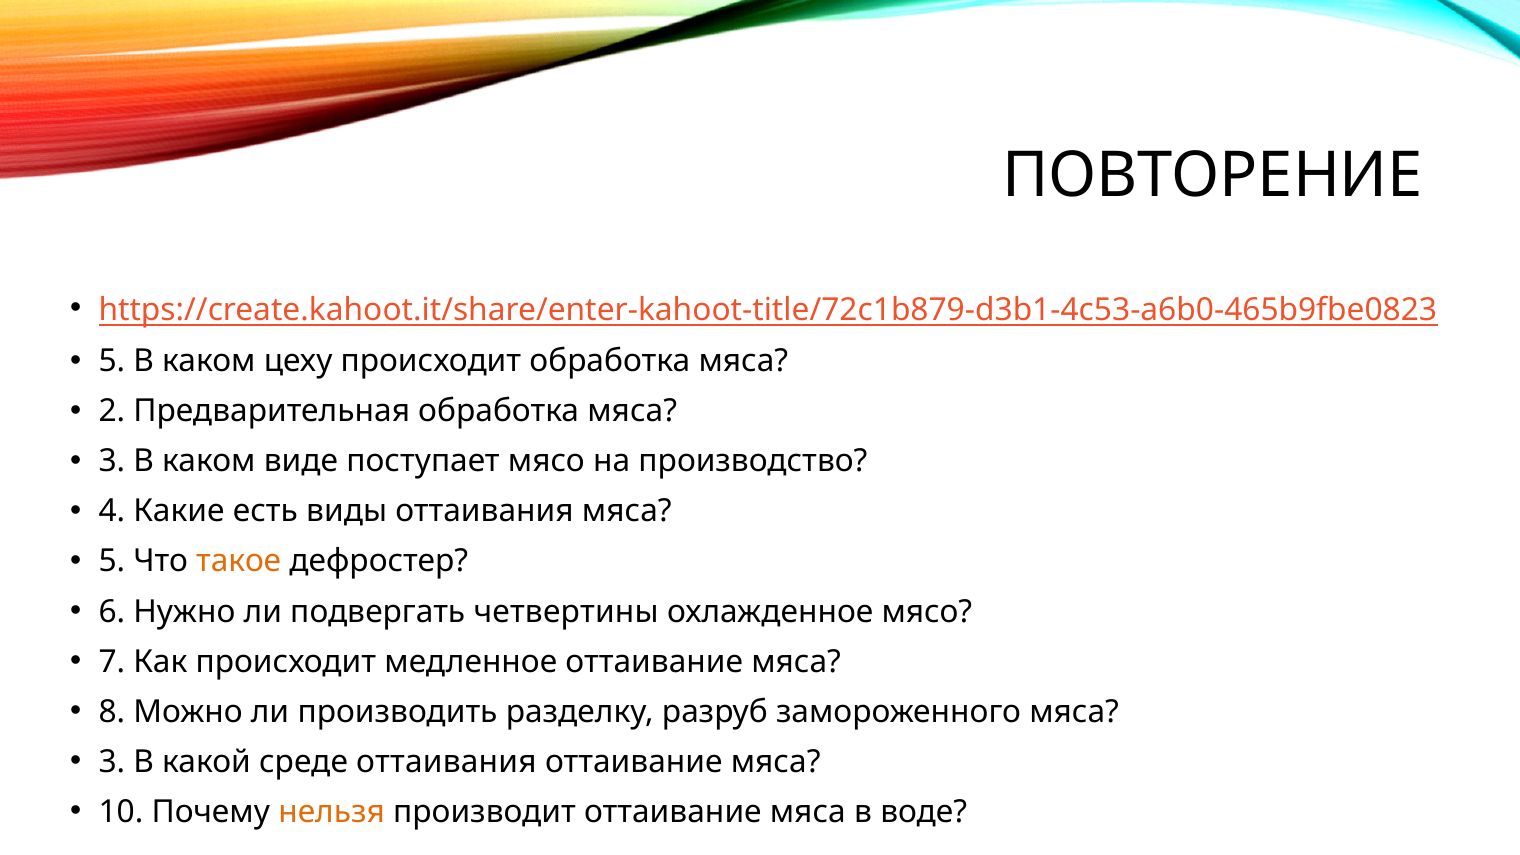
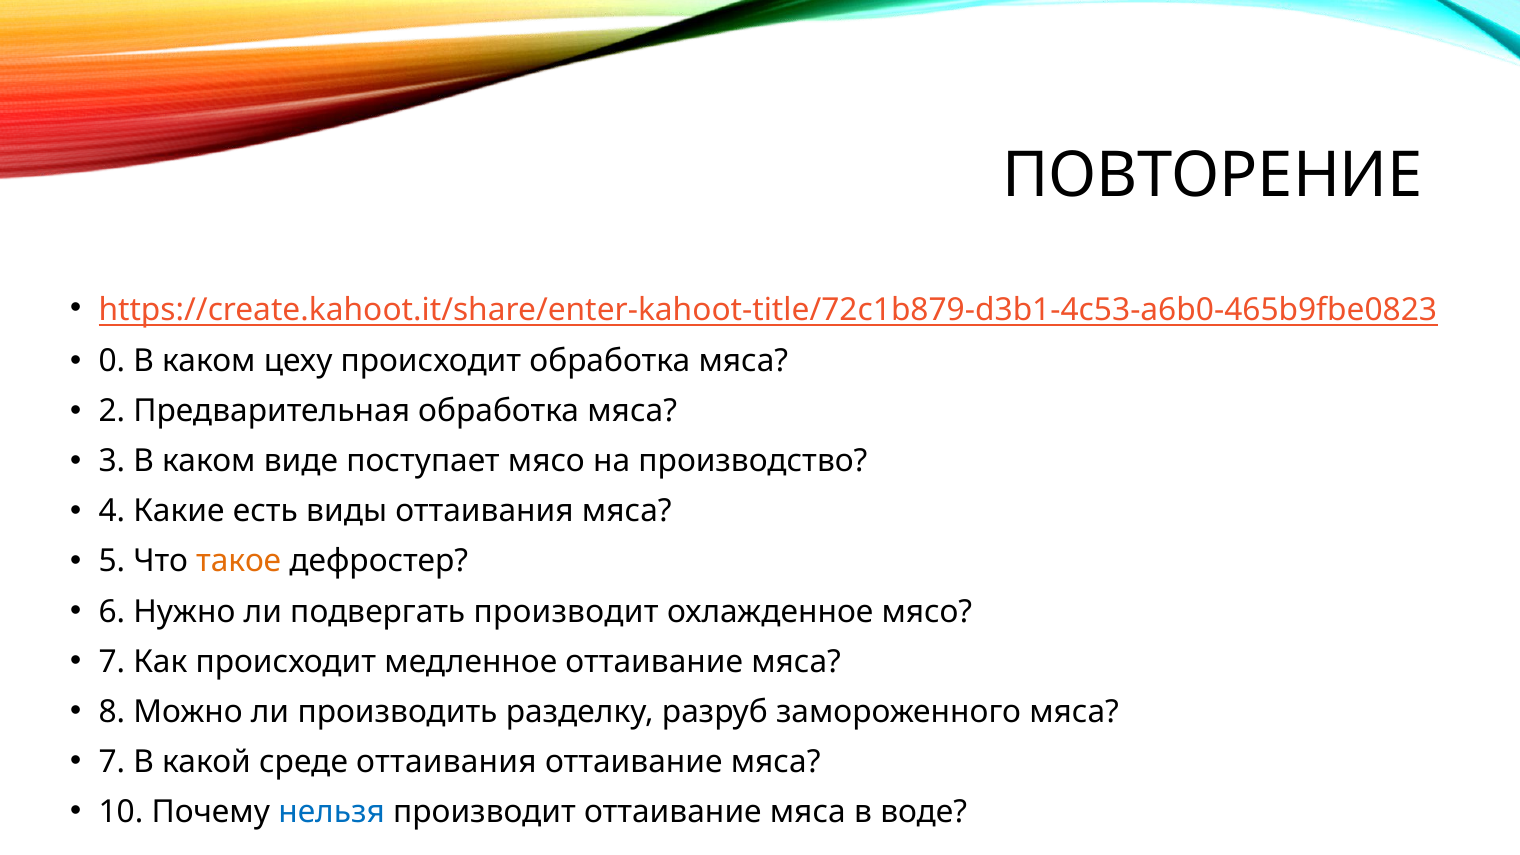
5: 5 -> 0 (112, 361)
подвергать четвертины: четвертины -> производит (566, 612)
3: 3 -> 7 (112, 762)
нельзя colour: orange -> blue (332, 812)
